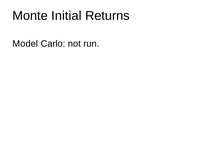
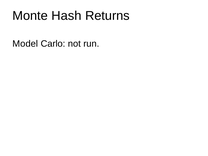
Initial: Initial -> Hash (66, 16)
